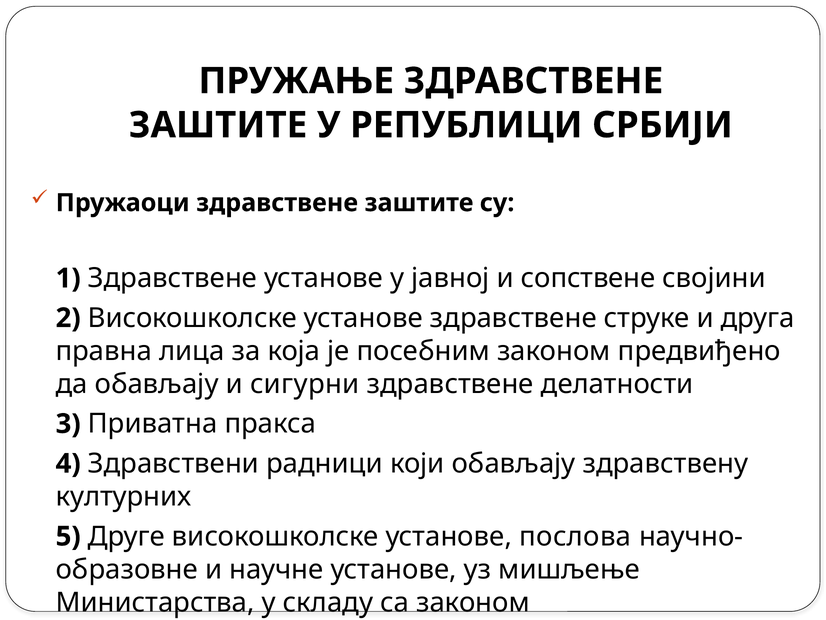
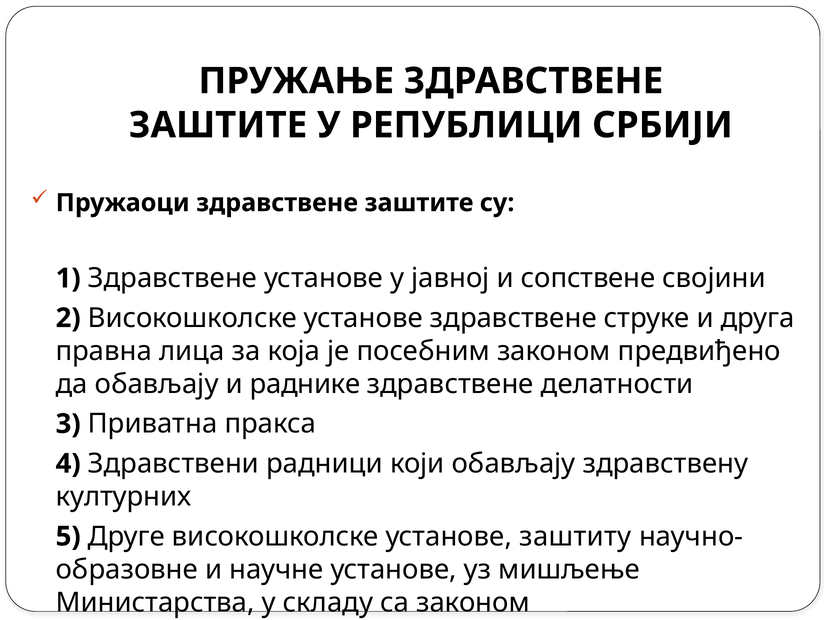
сигурни: сигурни -> раднике (305, 384)
послова: послова -> заштиту (575, 536)
